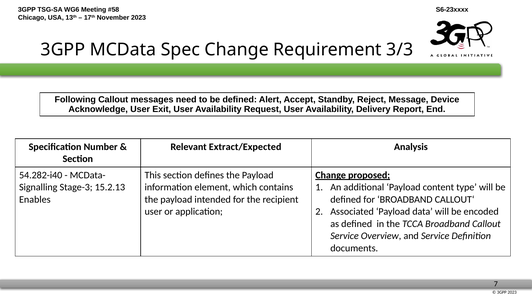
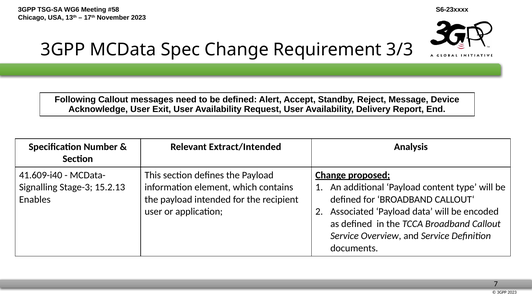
Extract/Expected: Extract/Expected -> Extract/Intended (245, 147)
54.282-i40: 54.282-i40 -> 41.609-i40 (41, 175)
